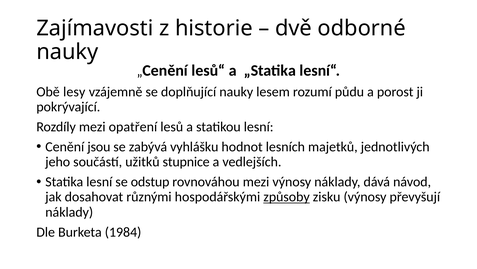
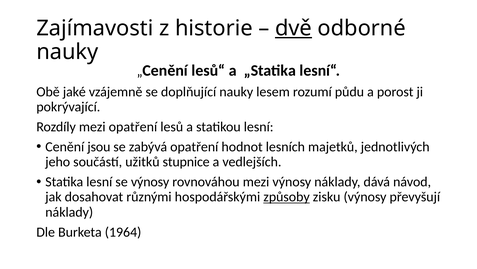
dvě underline: none -> present (293, 28)
lesy: lesy -> jaké (74, 92)
zabývá vyhlášku: vyhlášku -> opatření (194, 147)
se odstup: odstup -> výnosy (150, 182)
1984: 1984 -> 1964 (123, 231)
